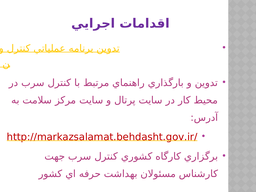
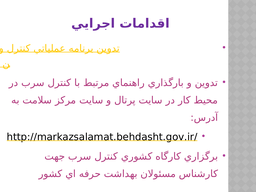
http://markazsalamat.behdasht.gov.ir/ colour: red -> black (102, 137)
